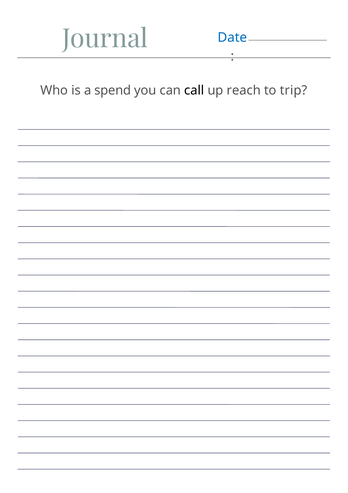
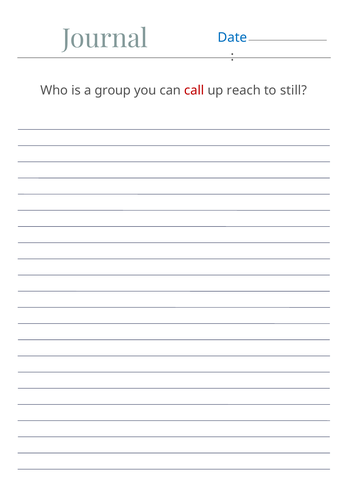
spend: spend -> group (113, 90)
call colour: black -> red (194, 90)
trip: trip -> still (294, 90)
